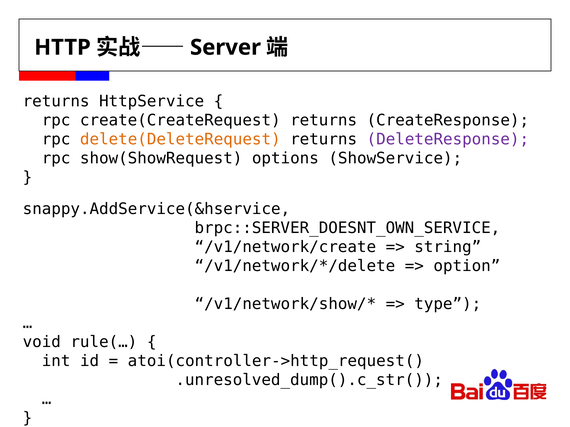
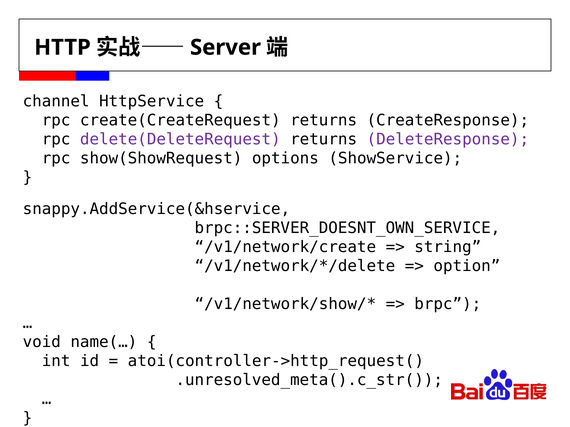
returns: returns -> channel (56, 101)
delete(DeleteRequest colour: orange -> purple (180, 139)
type: type -> brpc (448, 304)
rule(…: rule(… -> name(… (104, 342)
.unresolved_dump().c_str(: .unresolved_dump().c_str( -> .unresolved_meta().c_str( (309, 380)
